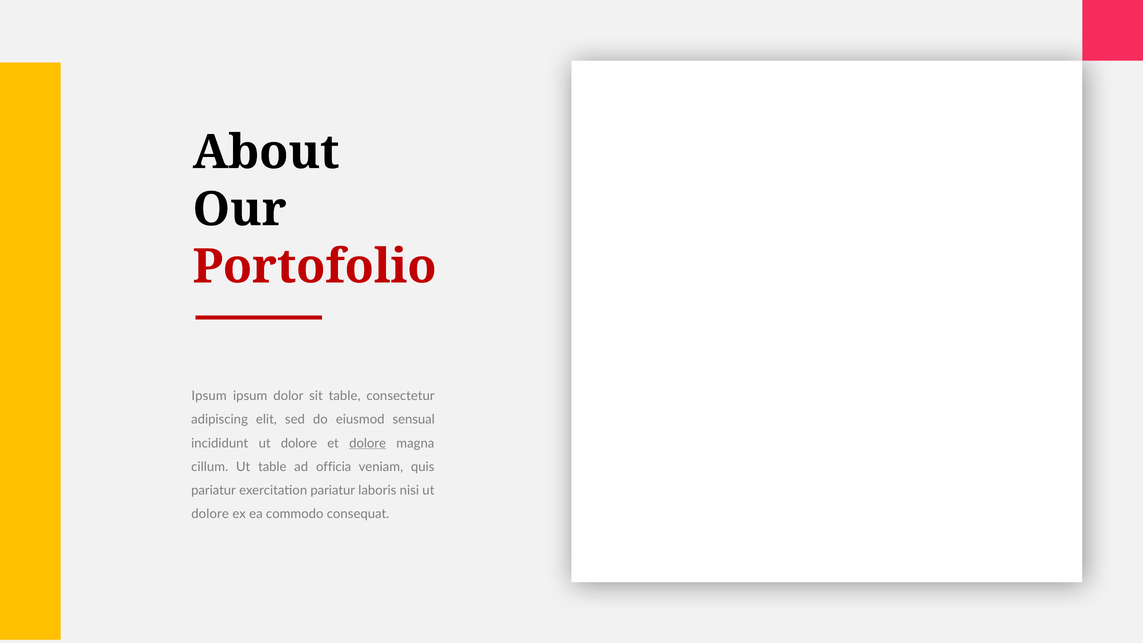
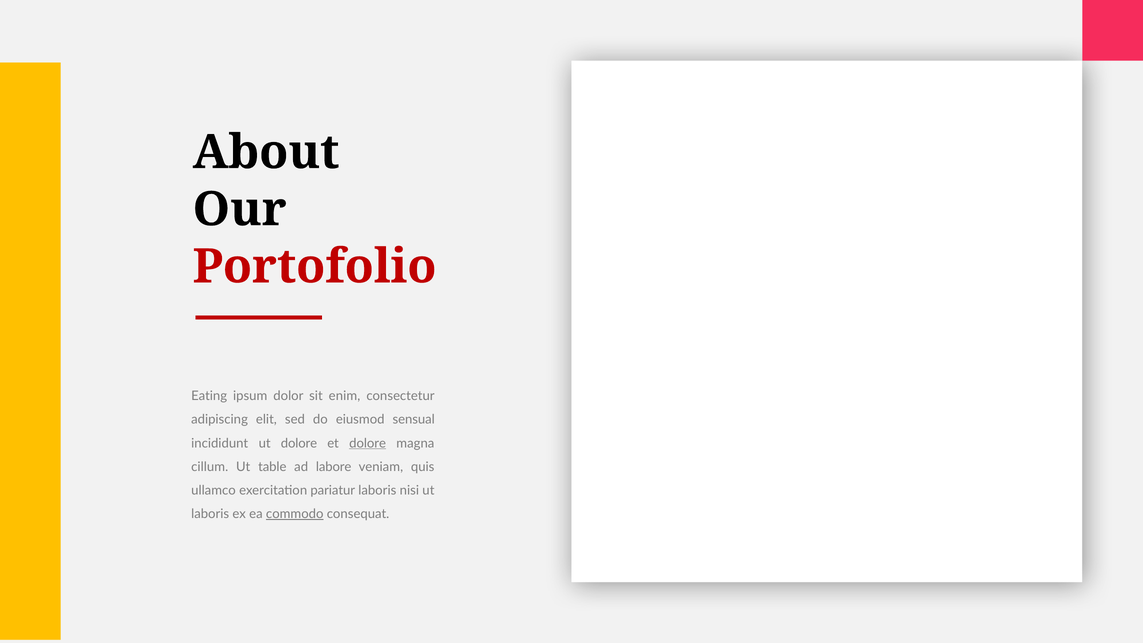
Ipsum: Ipsum -> Eating (209, 396)
sit table: table -> enim (345, 396)
officia: officia -> labore (334, 467)
pariatur: pariatur -> ullamco (213, 490)
dolore: dolore -> laboris (210, 514)
commodo underline: none -> present (295, 514)
